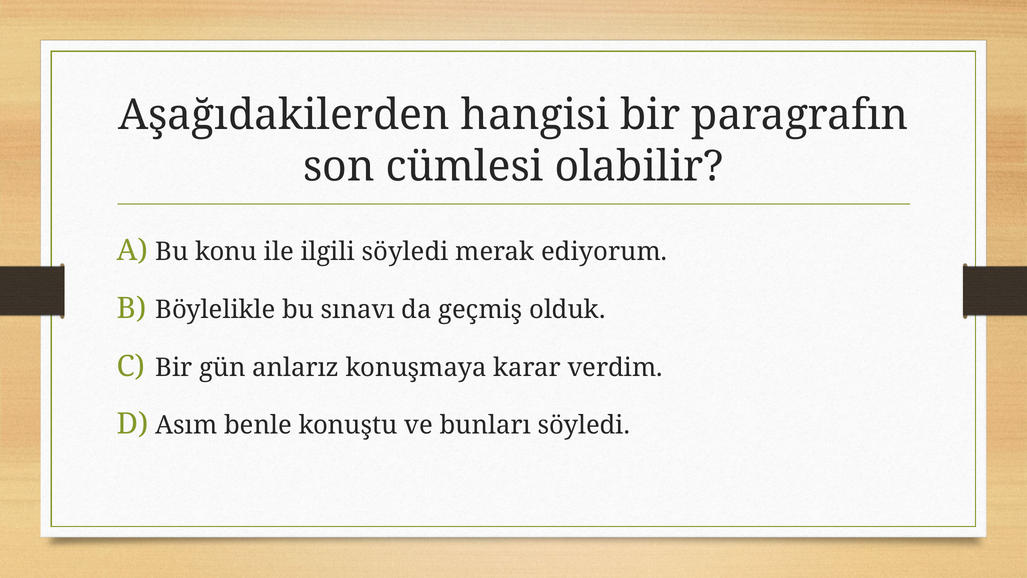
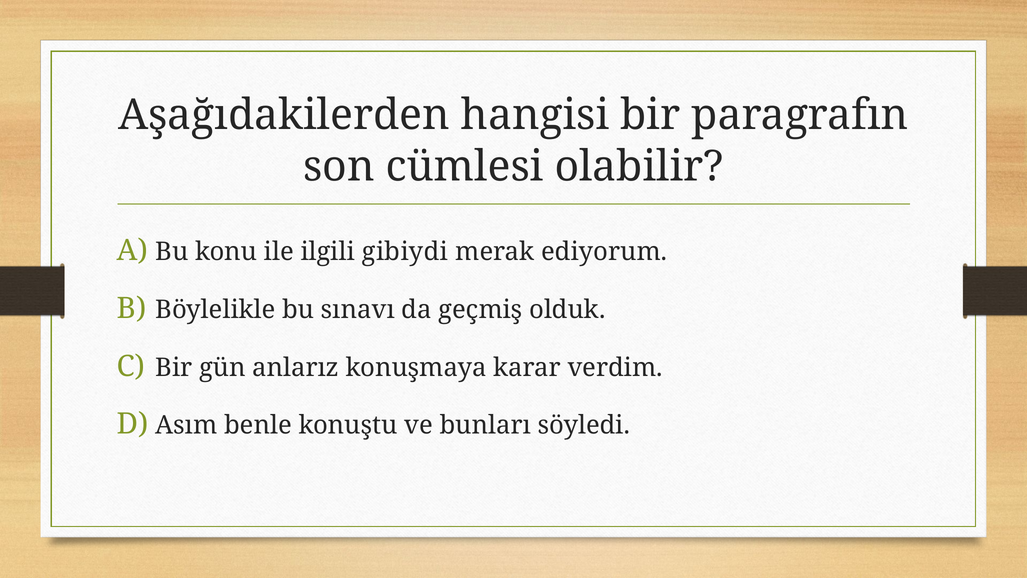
ilgili söyledi: söyledi -> gibiydi (405, 252)
